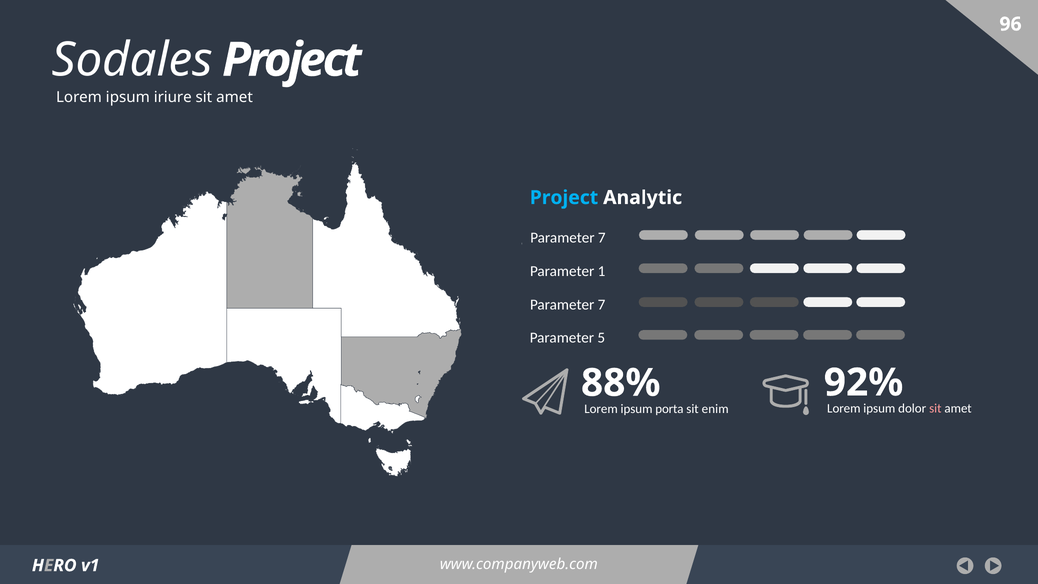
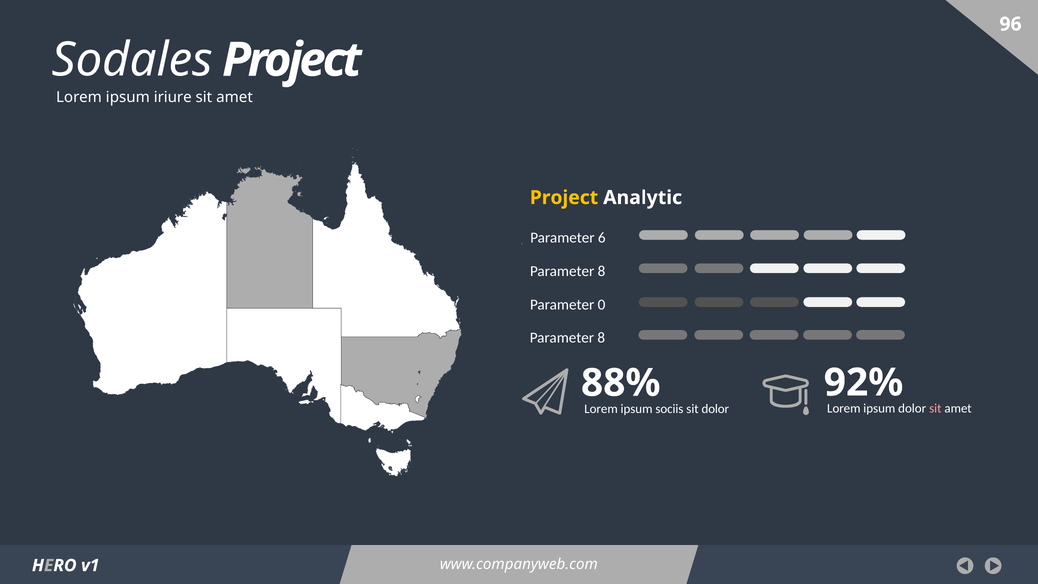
Project colour: light blue -> yellow (564, 198)
7: 7 -> 6 (602, 238)
1: 1 -> 8 (602, 271)
7: 7 -> 0 (602, 305)
5: 5 -> 8 (601, 338)
porta: porta -> sociis (669, 409)
sit enim: enim -> dolor (715, 409)
